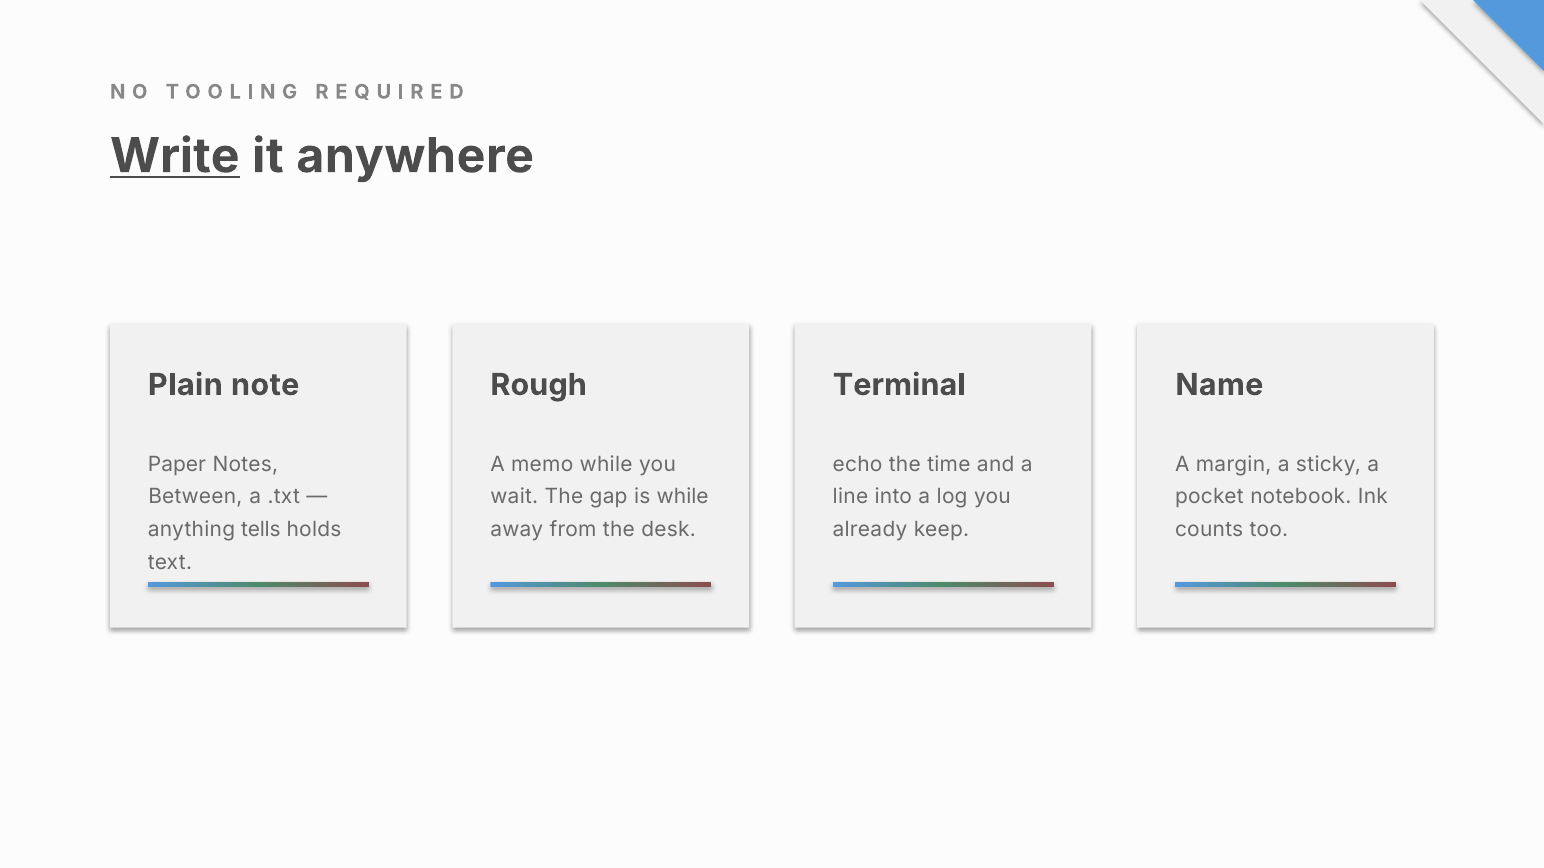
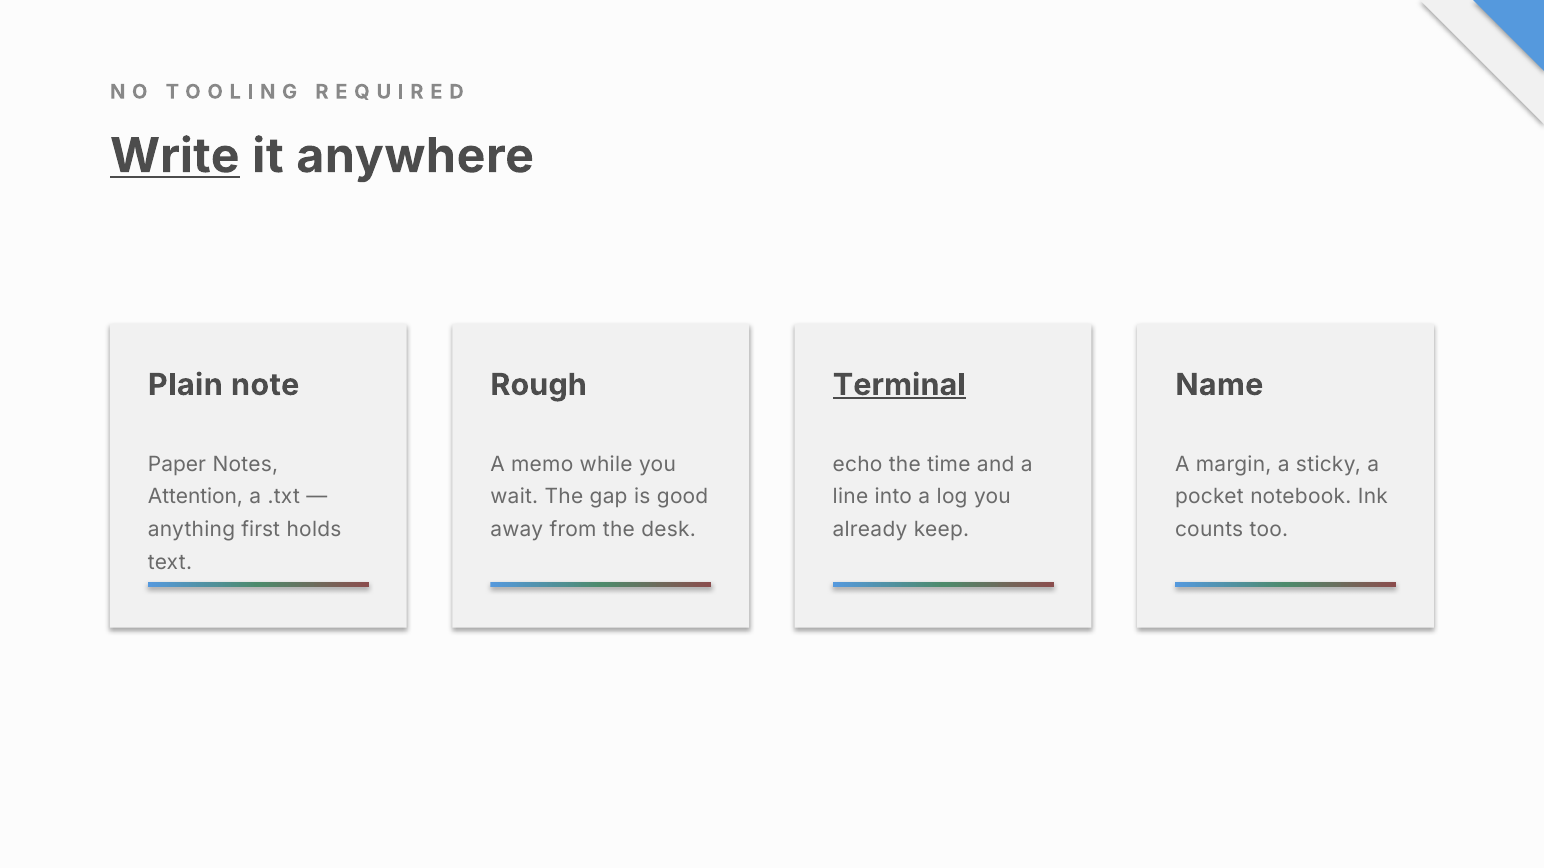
Terminal underline: none -> present (899, 385)
Between: Between -> Attention (195, 497)
is while: while -> good (683, 497)
tells: tells -> first (261, 530)
